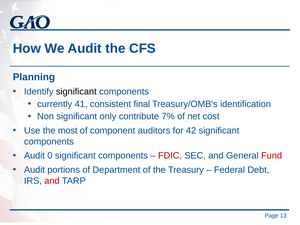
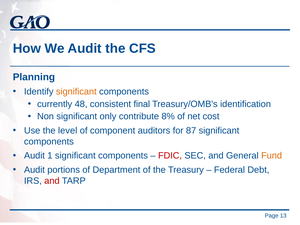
significant colour: black -> orange (76, 92)
41: 41 -> 48 (81, 104)
7%: 7% -> 8% (168, 116)
most: most -> level (68, 131)
42: 42 -> 87 (191, 131)
0: 0 -> 1 (50, 156)
Fund colour: red -> orange (272, 156)
